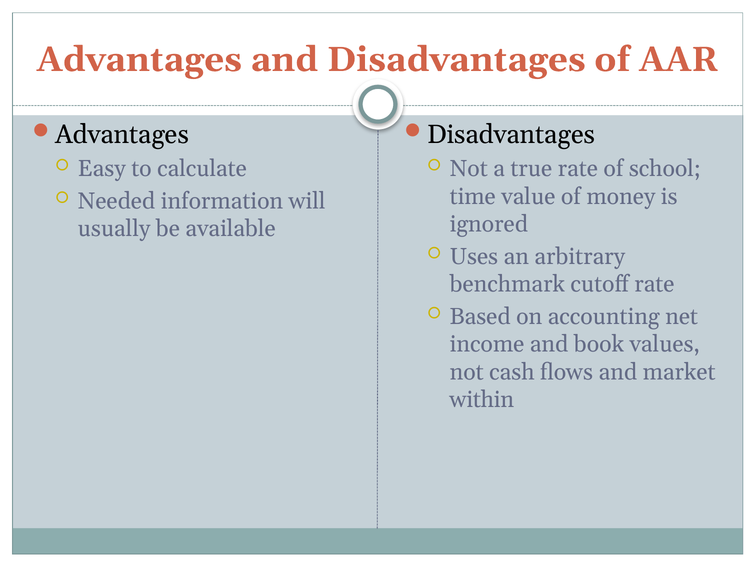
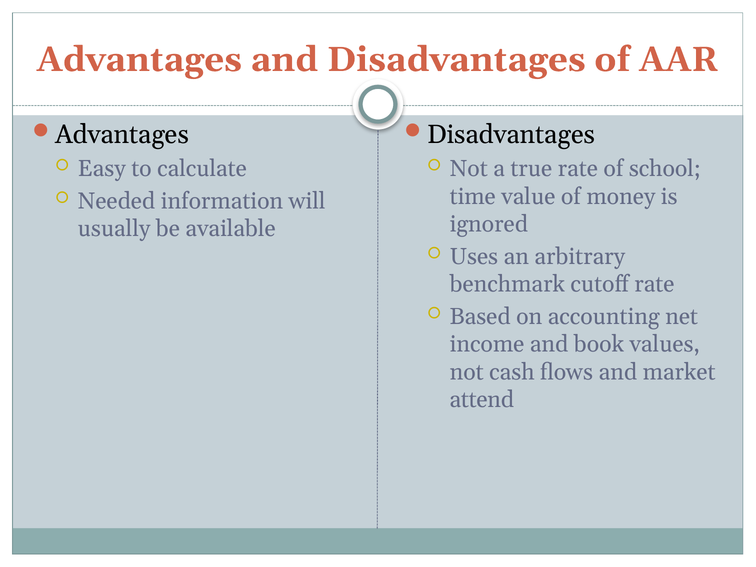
within: within -> attend (482, 400)
